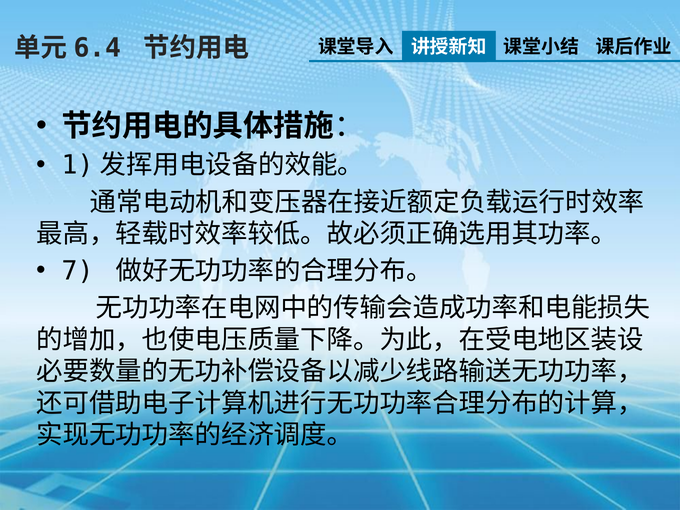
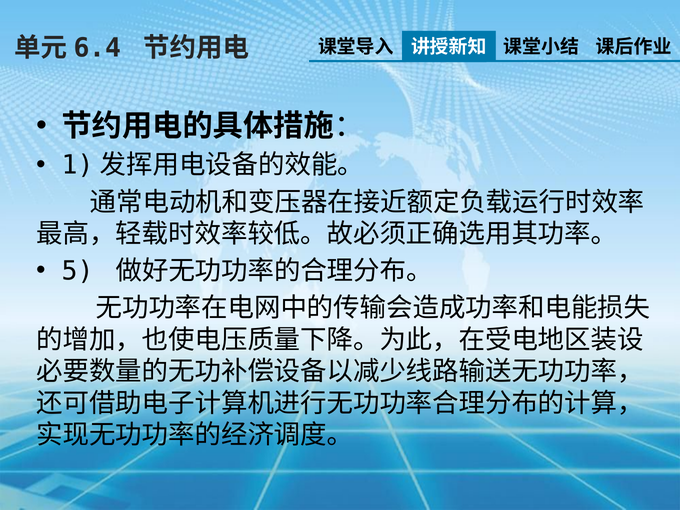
7: 7 -> 5 (78, 271)
